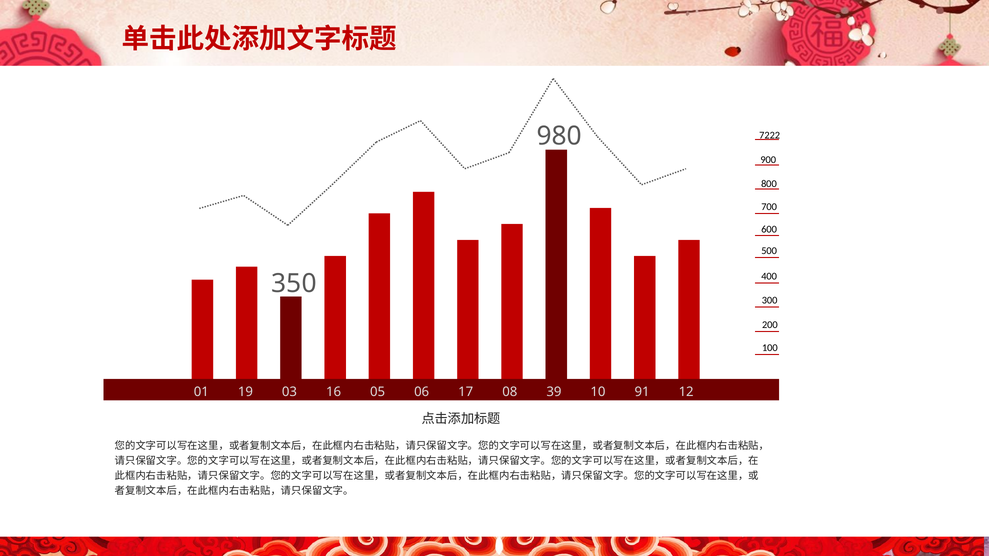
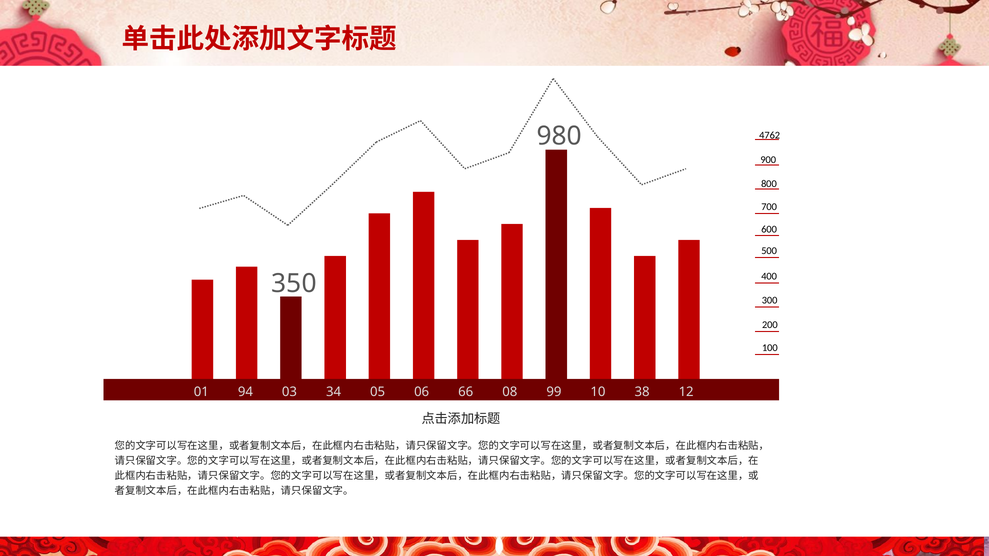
7222: 7222 -> 4762 (770, 136)
19: 19 -> 94 (245, 392)
16: 16 -> 34 (334, 392)
17: 17 -> 66 (466, 392)
39: 39 -> 99 (554, 392)
91: 91 -> 38 (642, 392)
